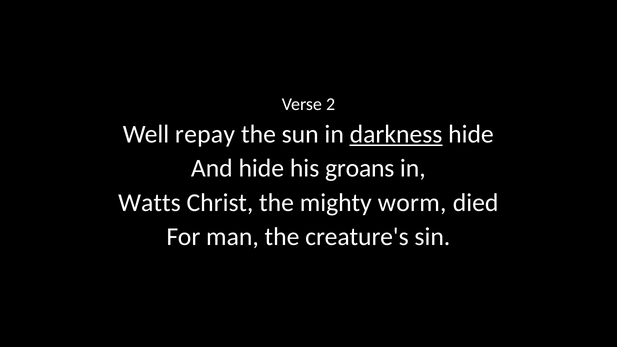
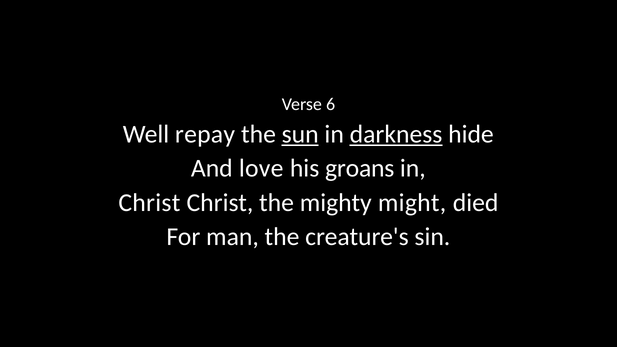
2: 2 -> 6 (331, 104)
sun underline: none -> present (300, 134)
And hide: hide -> love (261, 168)
Watts: Watts -> Christ (149, 203)
worm: worm -> might (412, 203)
